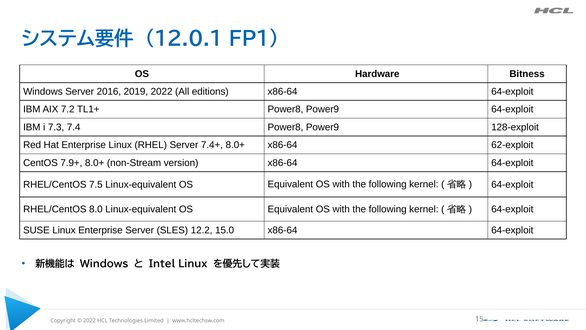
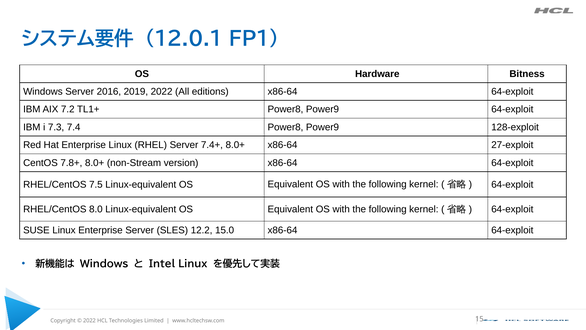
62-exploit: 62-exploit -> 27-exploit (512, 145)
7.9+: 7.9+ -> 7.8+ (71, 163)
